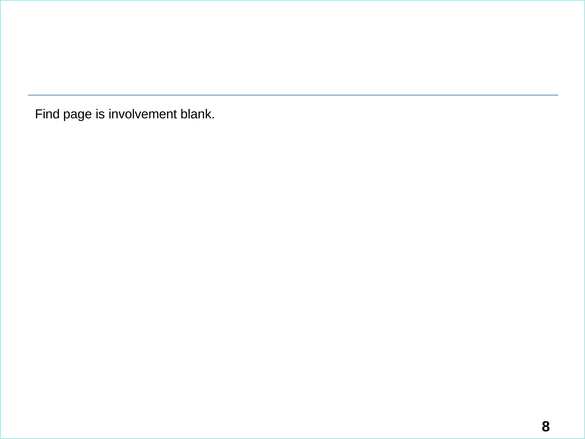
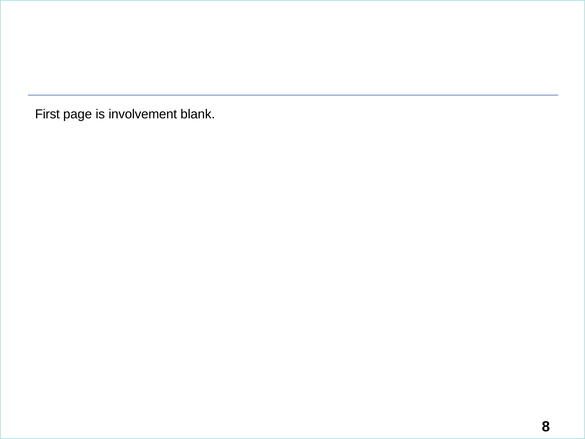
Find: Find -> First (47, 114)
